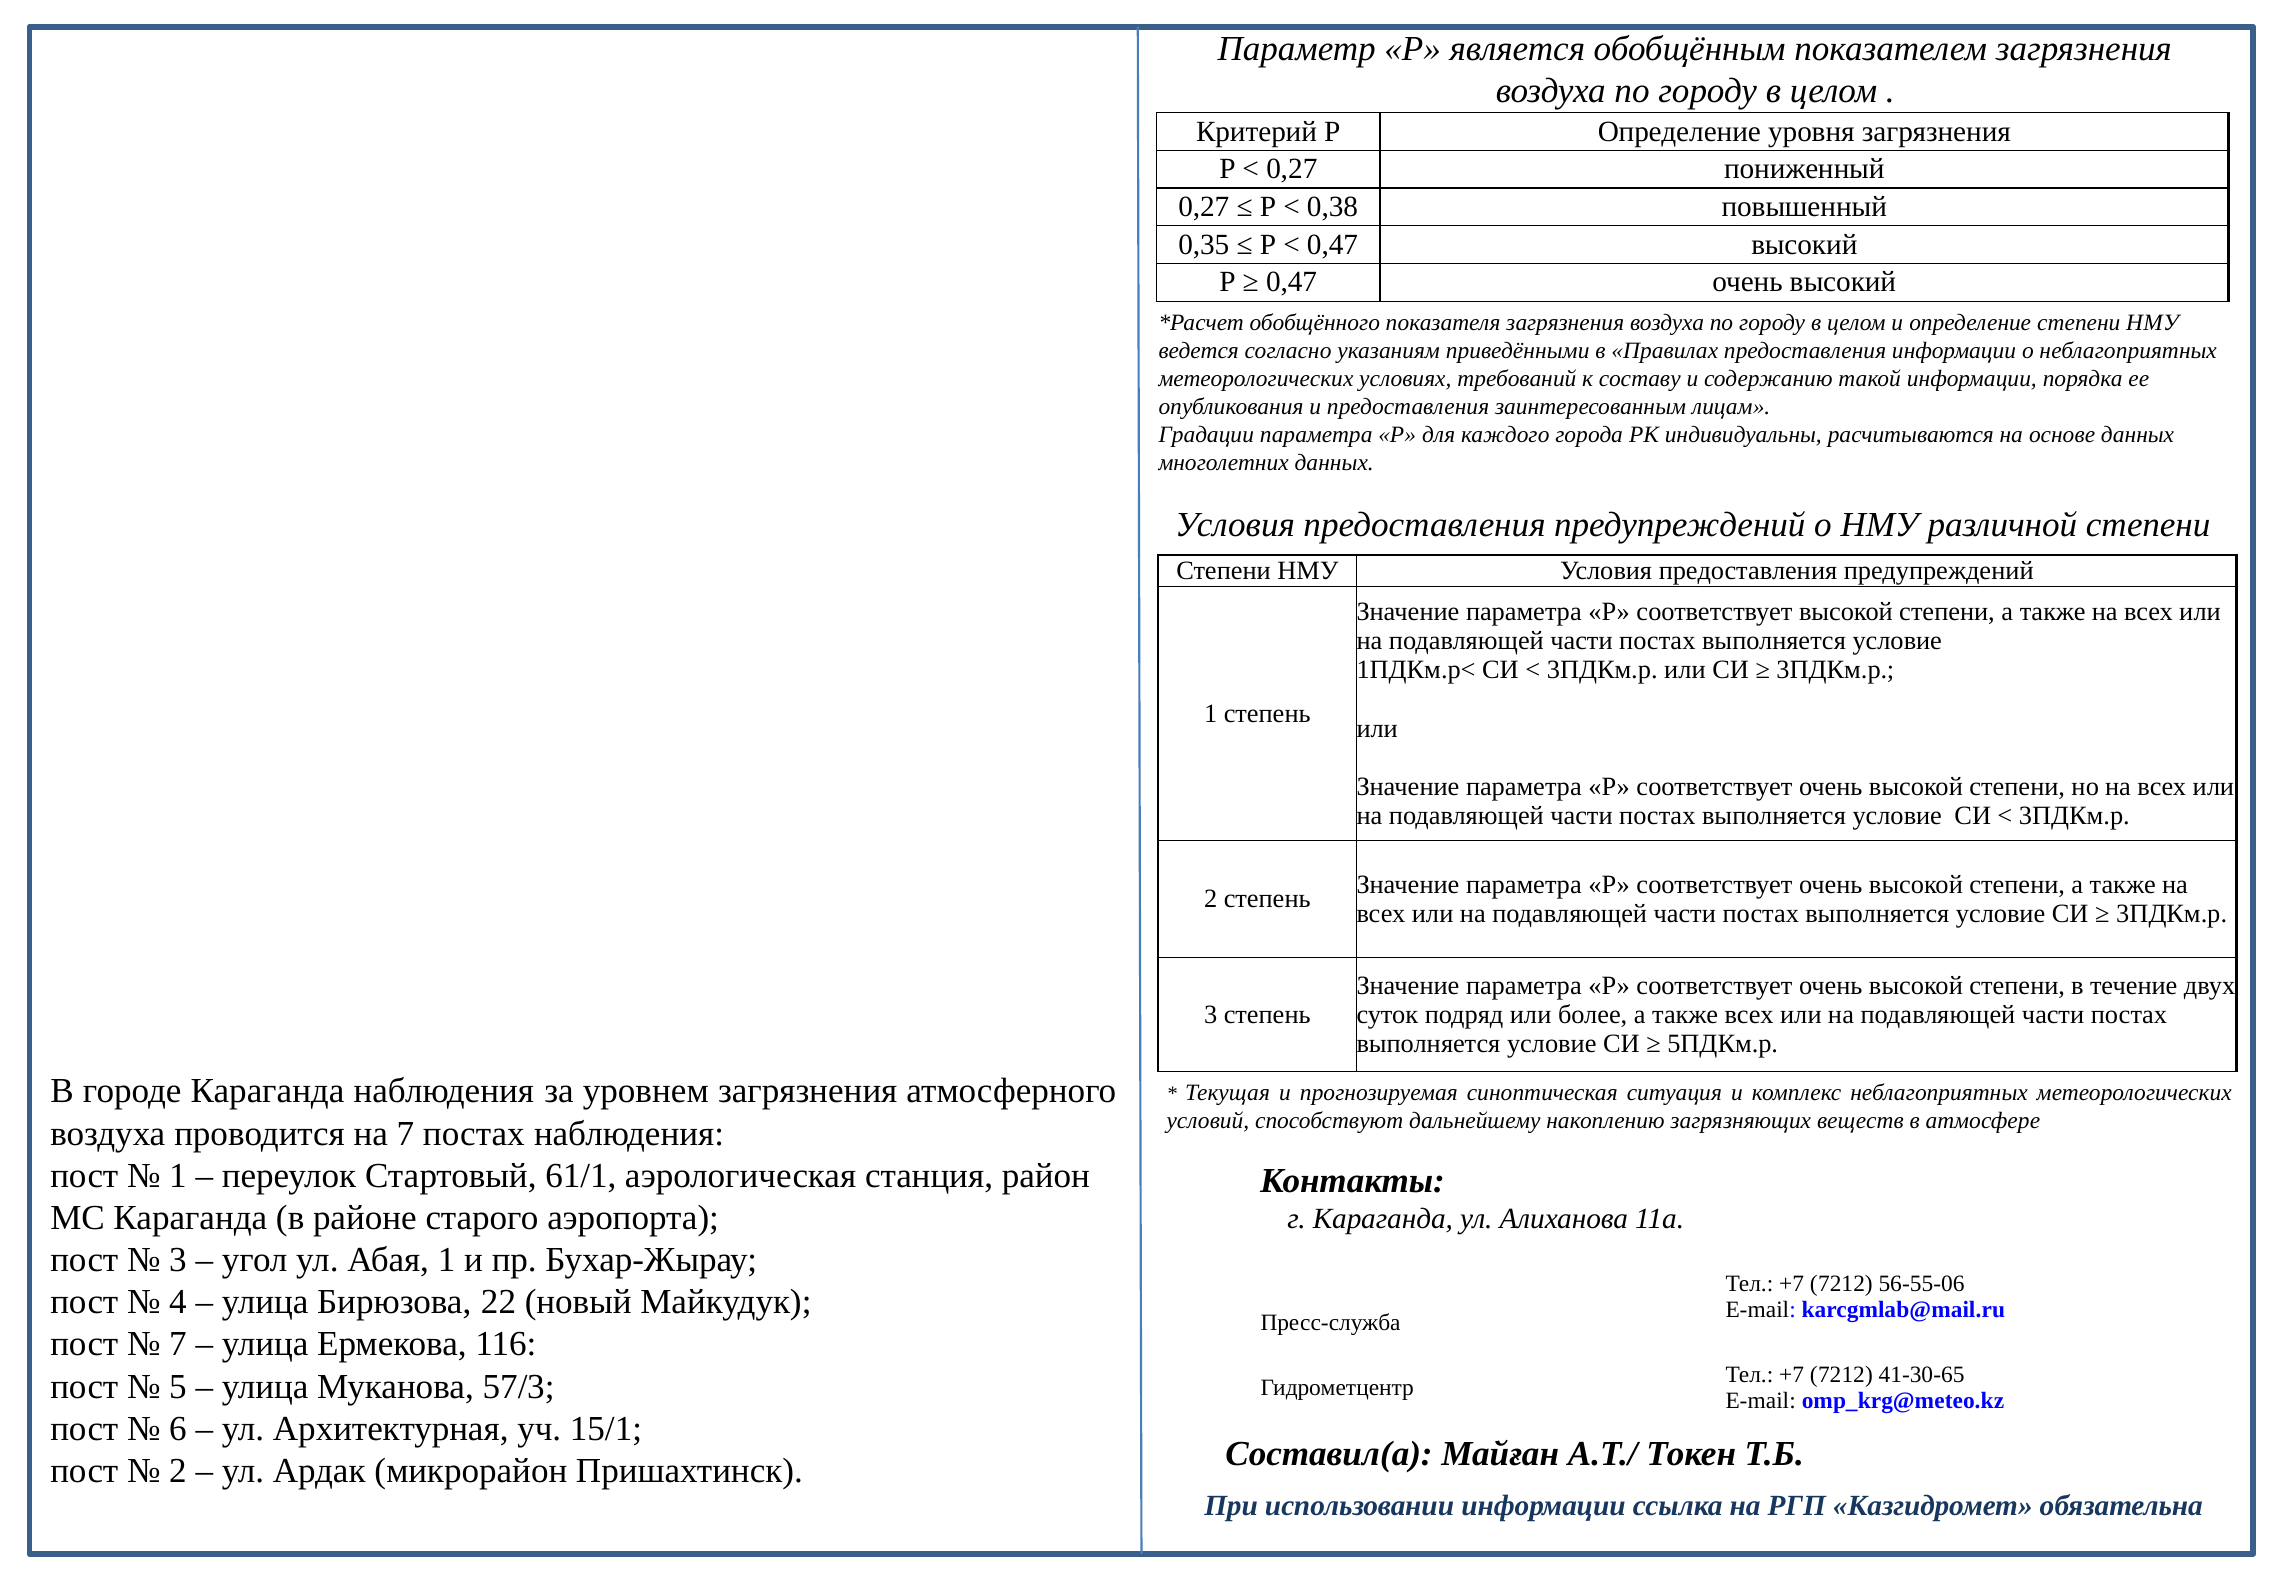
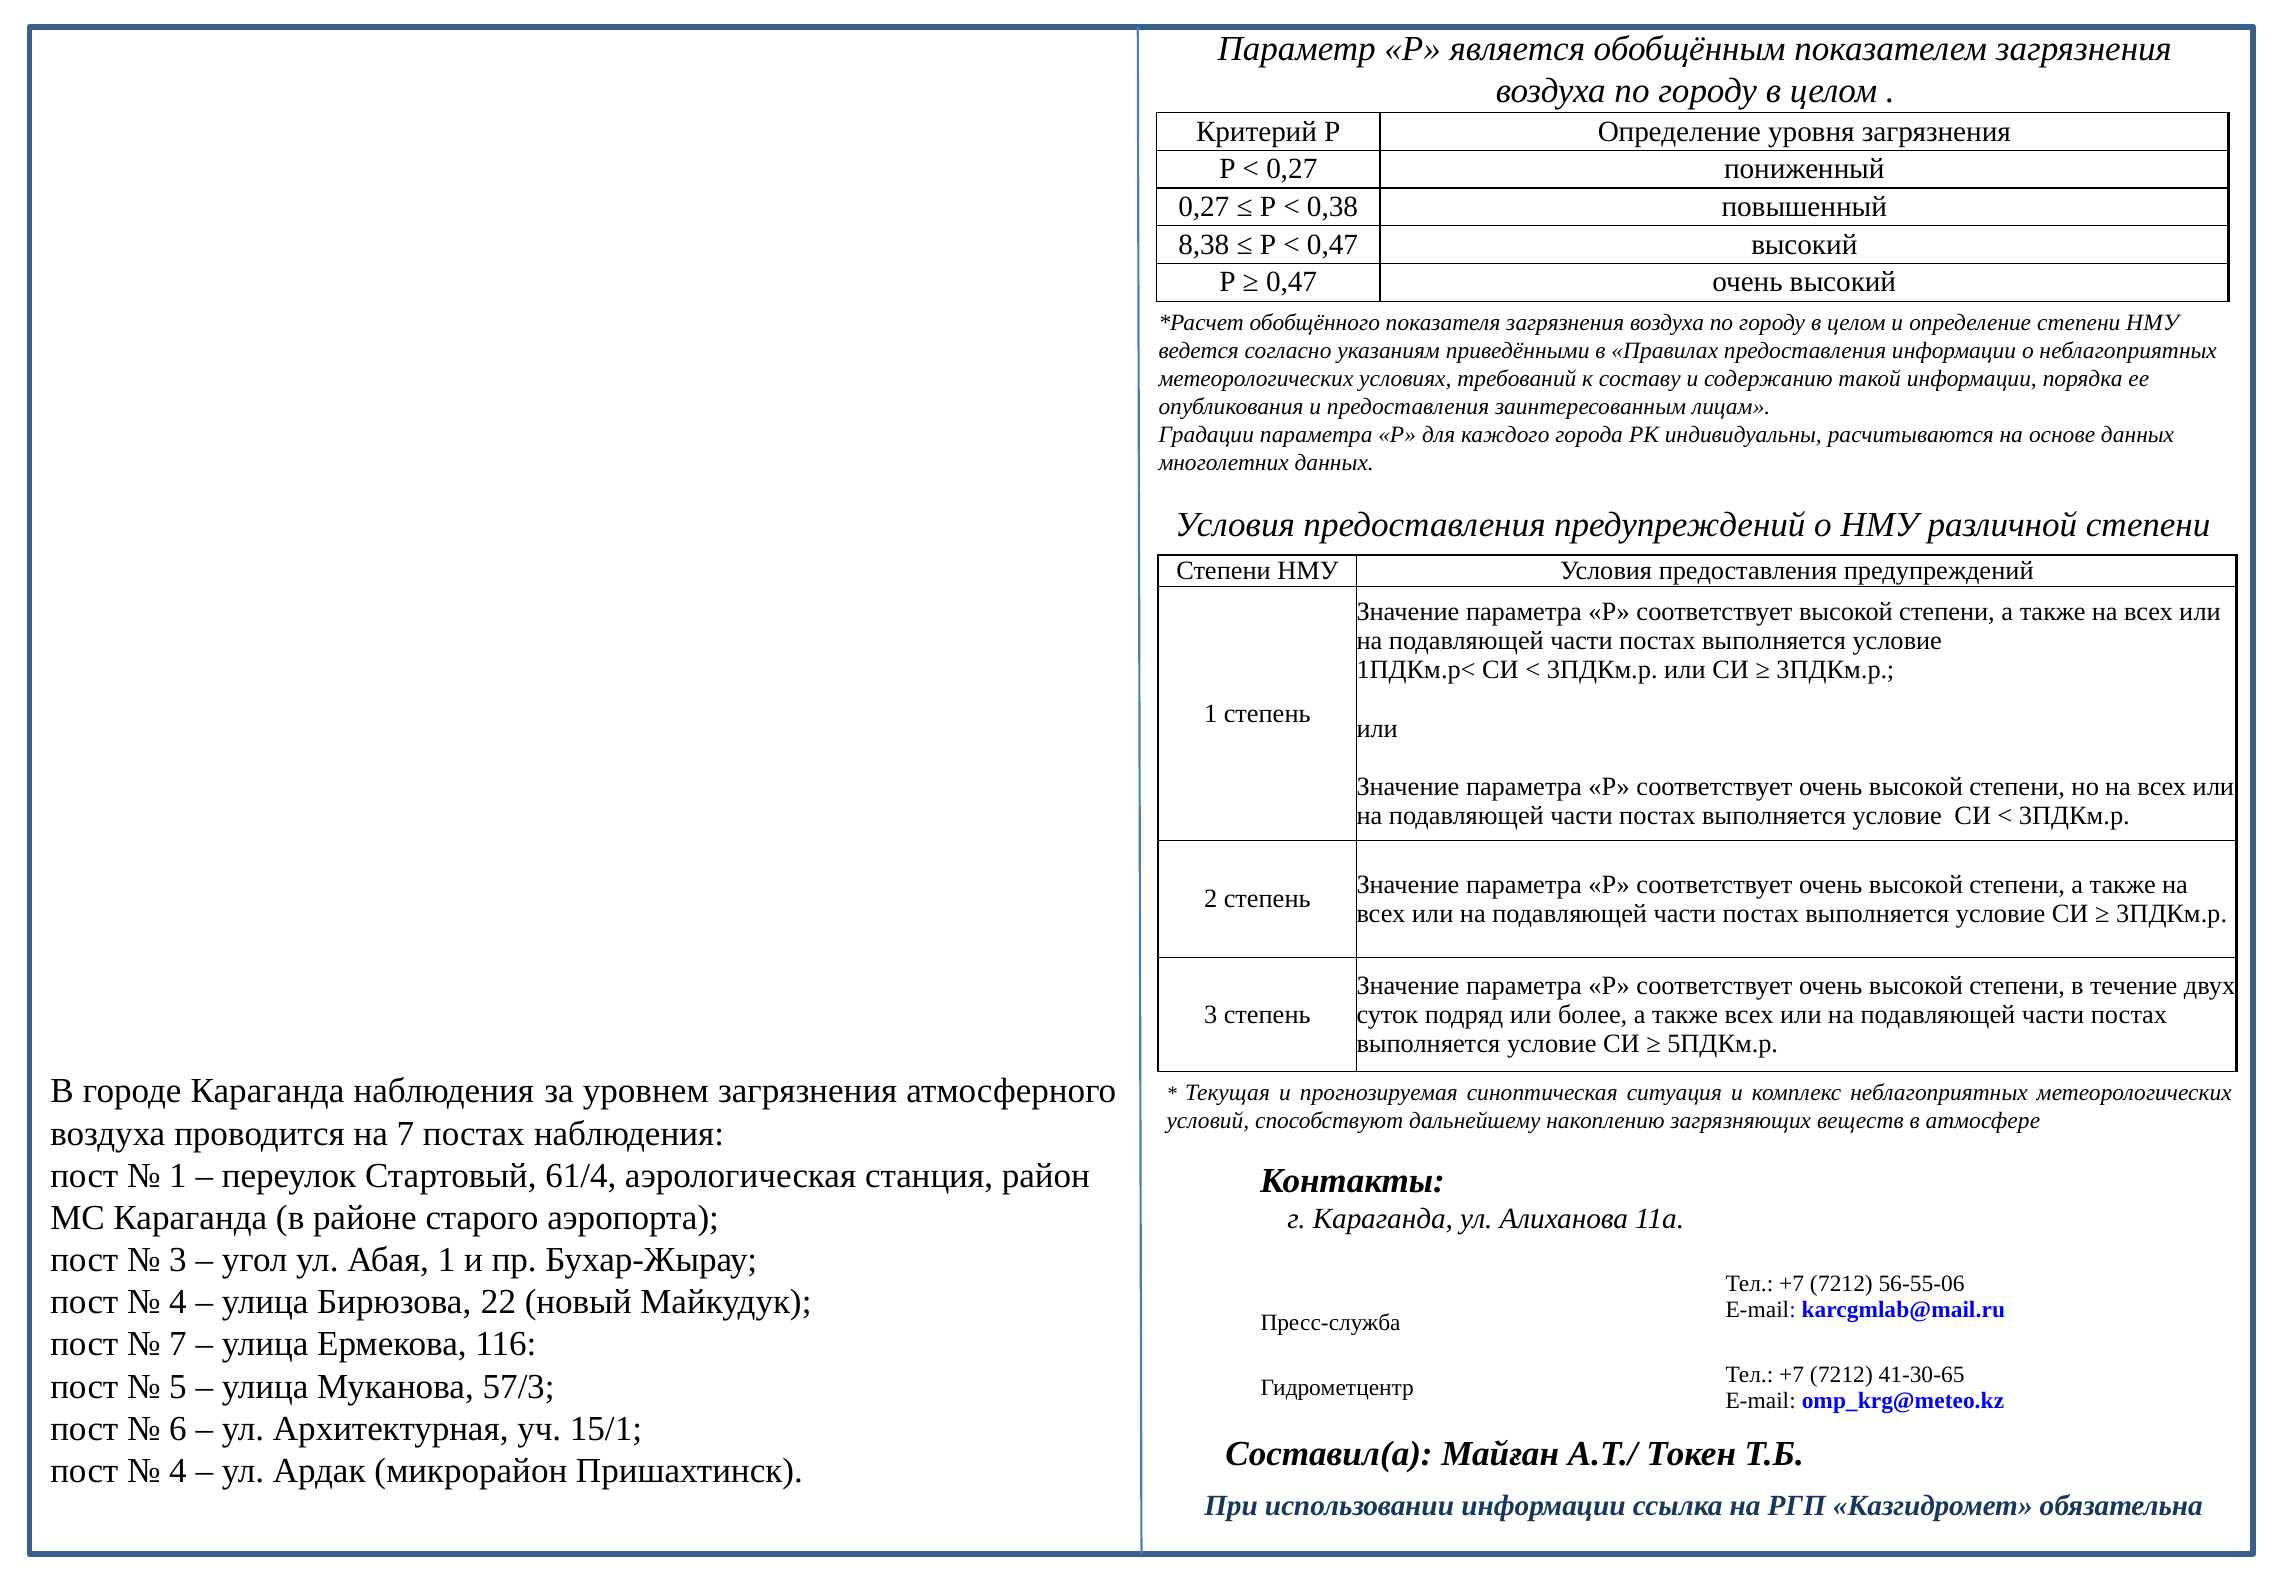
0,35: 0,35 -> 8,38 (1204, 244)
61/1: 61/1 -> 61/4 (581, 1175)
2: 2 -> 4 (178, 1470)
